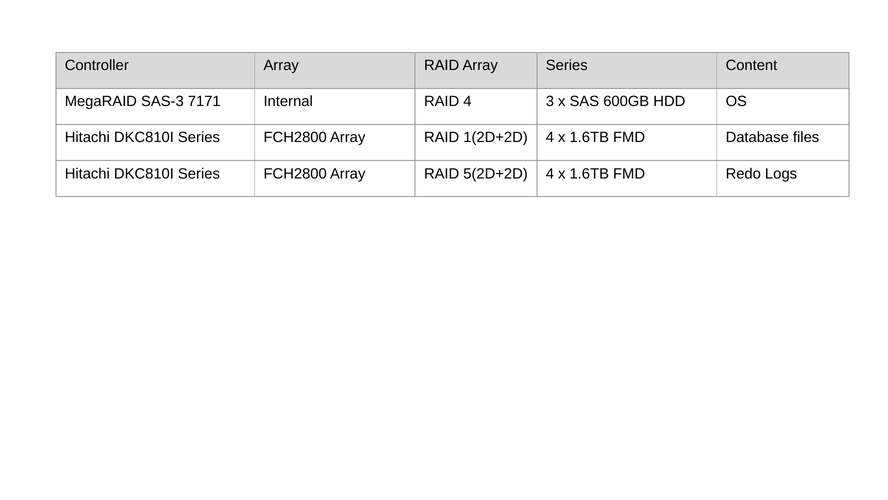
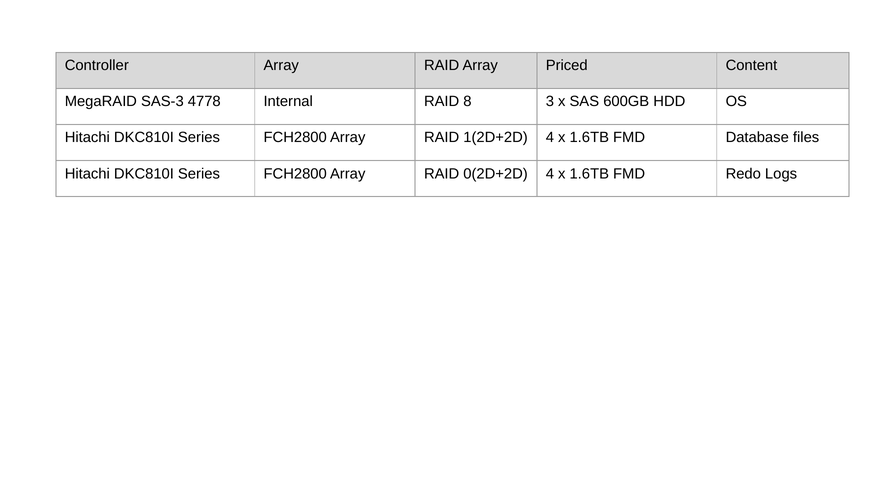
Array Series: Series -> Priced (567, 65)
7171: 7171 -> 4778 (204, 101)
RAID 4: 4 -> 8 (467, 101)
5(2D+2D: 5(2D+2D -> 0(2D+2D (496, 173)
